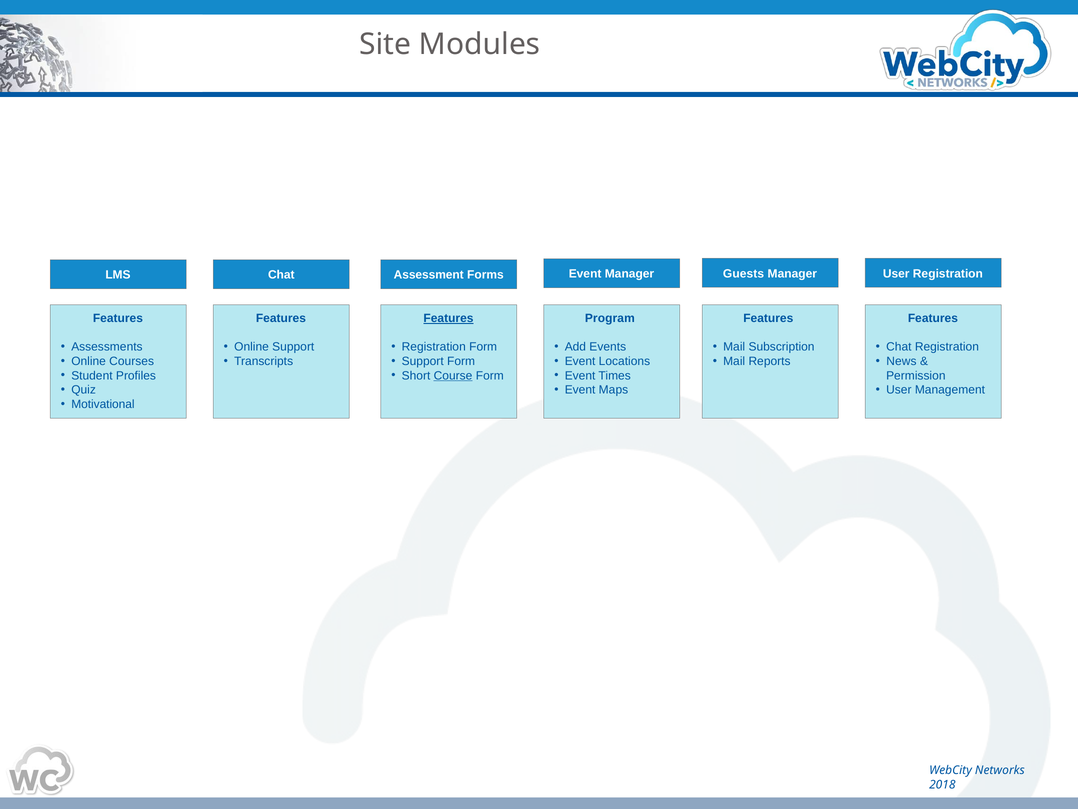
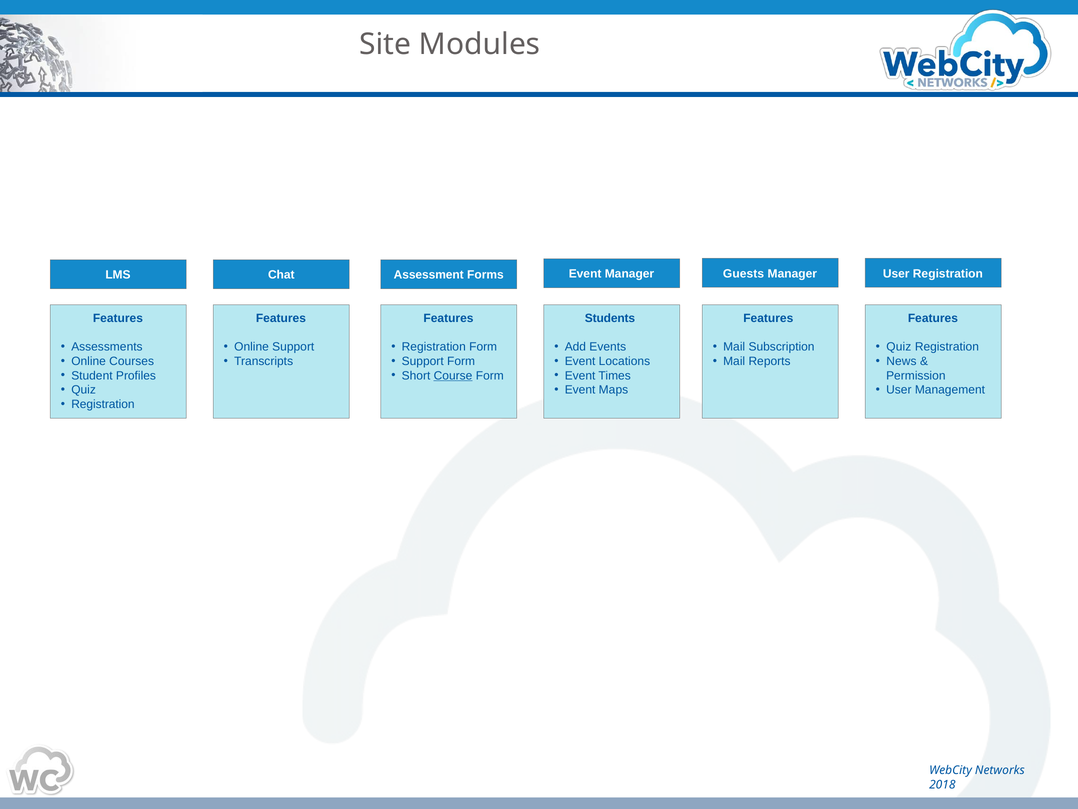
Features underline: present -> none (448, 318)
Program: Program -> Students (610, 318)
Chat: Chat -> Quiz (899, 347)
Motivational: Motivational -> Registration (103, 404)
